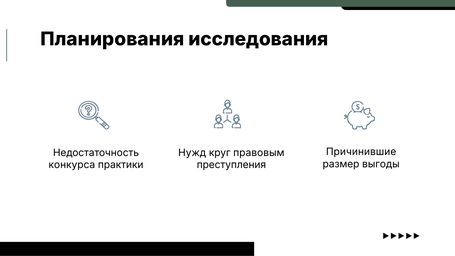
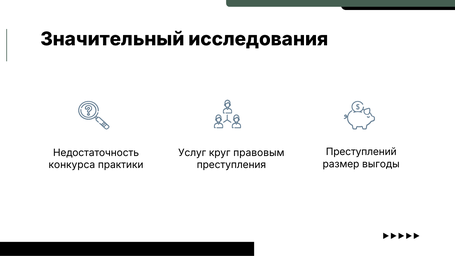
Планирования: Планирования -> Значительный (112, 39)
Причинившие: Причинившие -> Преступлений (361, 152)
Нужд: Нужд -> Услуг (192, 153)
